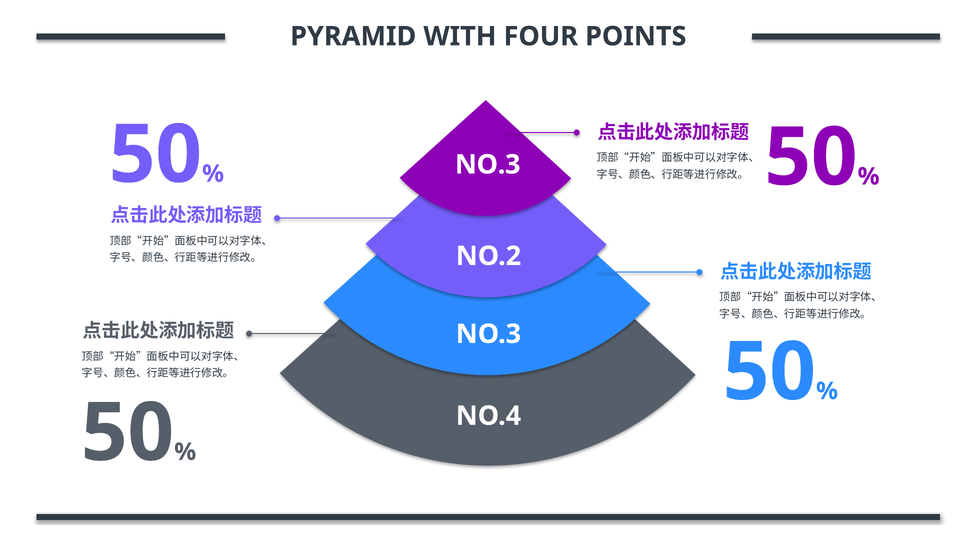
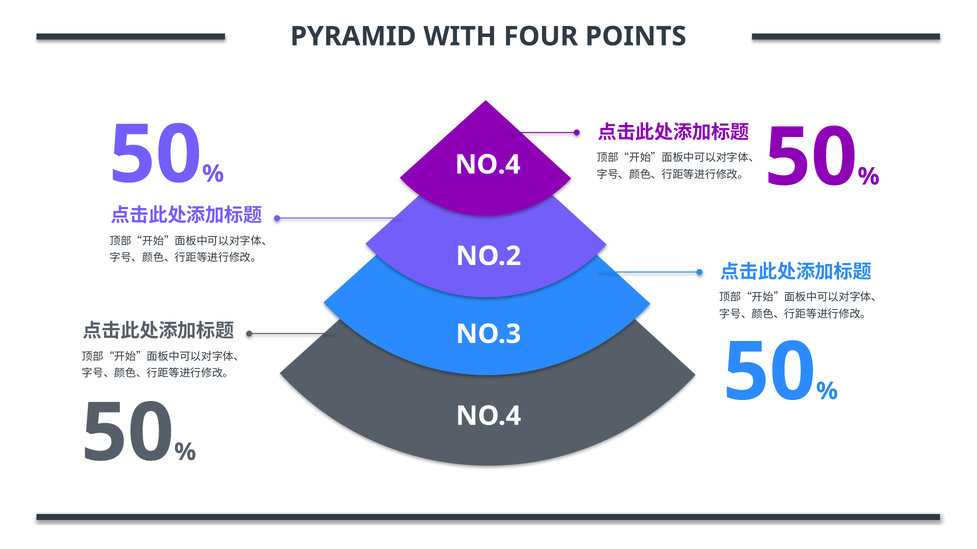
NO.3: NO.3 -> NO.4 (488, 165)
